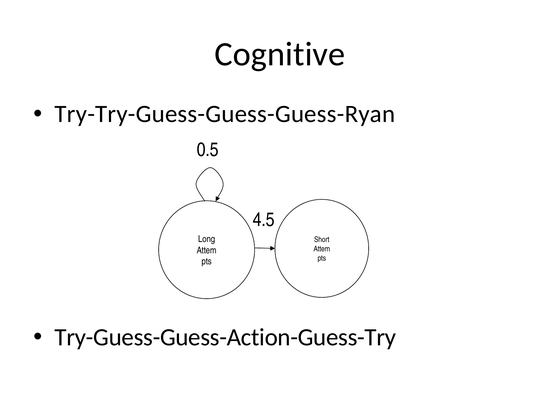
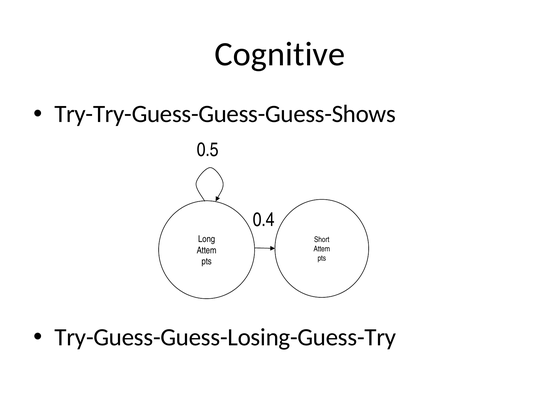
Try-Try-Guess-Guess-Guess-Ryan: Try-Try-Guess-Guess-Guess-Ryan -> Try-Try-Guess-Guess-Guess-Shows (225, 114)
4.5: 4.5 -> 0.4 (264, 220)
Try-Guess-Guess-Action-Guess-Try: Try-Guess-Guess-Action-Guess-Try -> Try-Guess-Guess-Losing-Guess-Try (225, 337)
